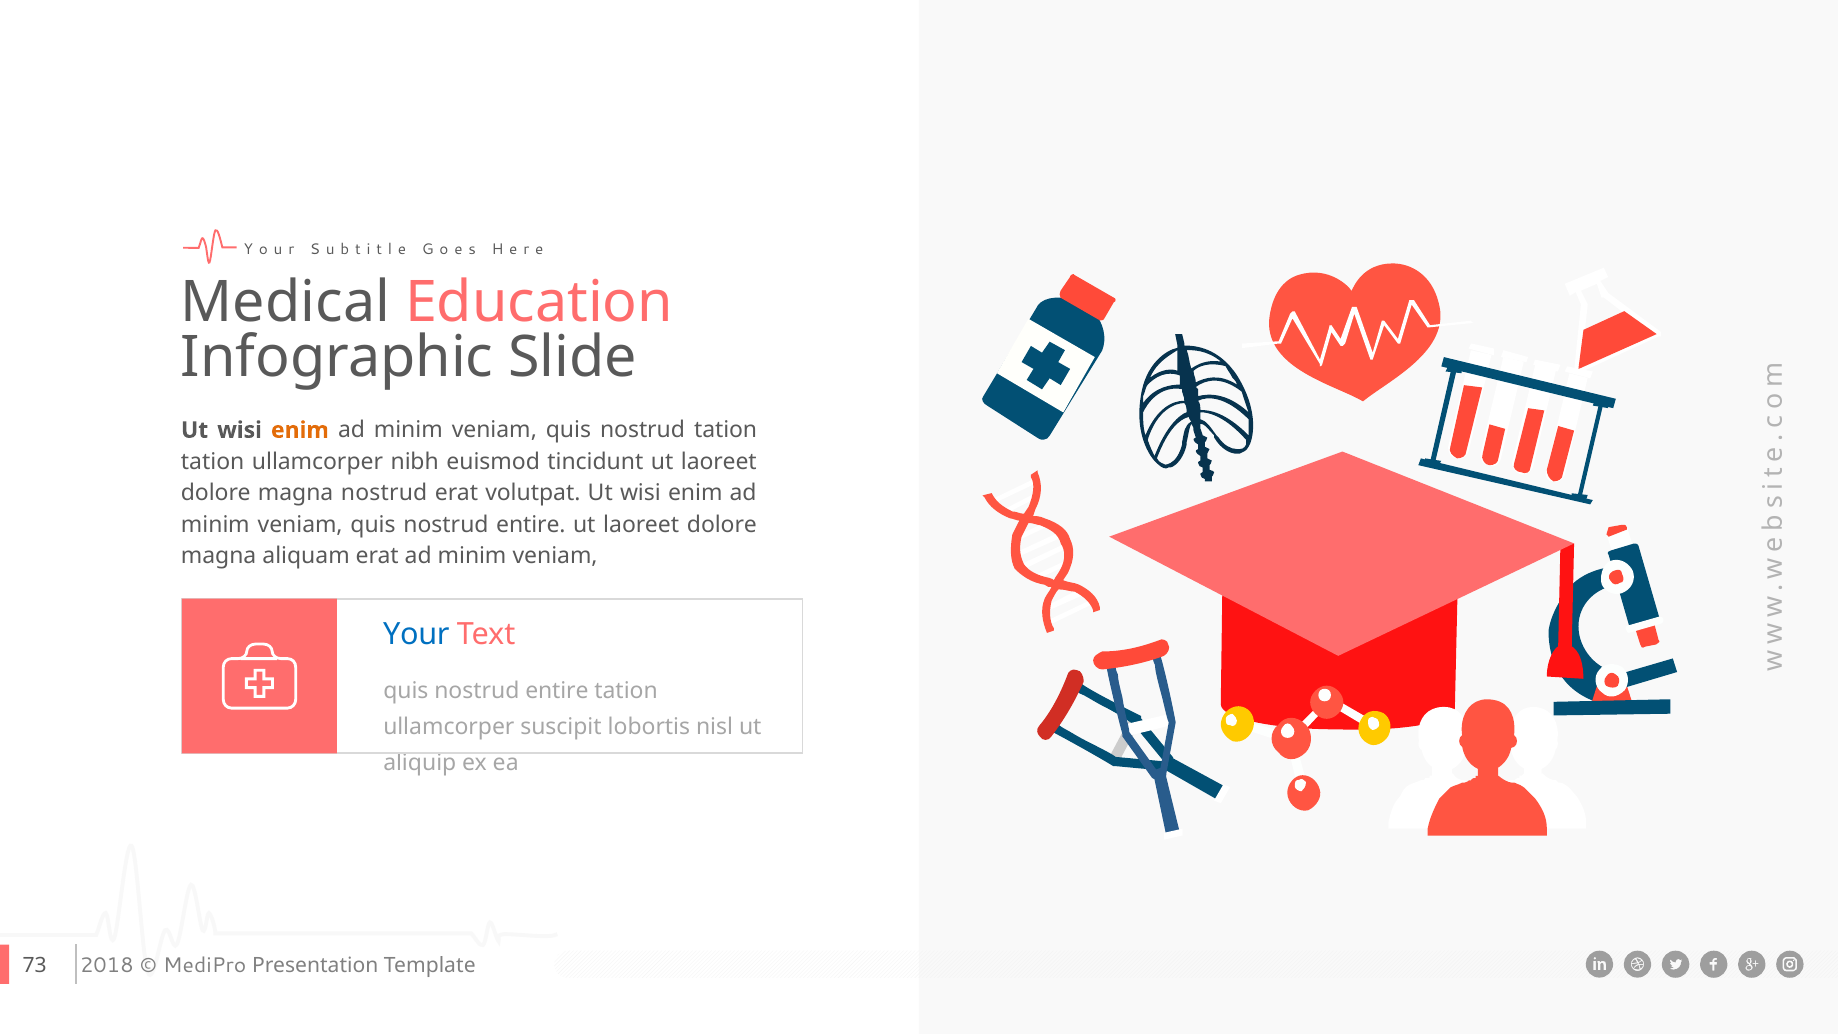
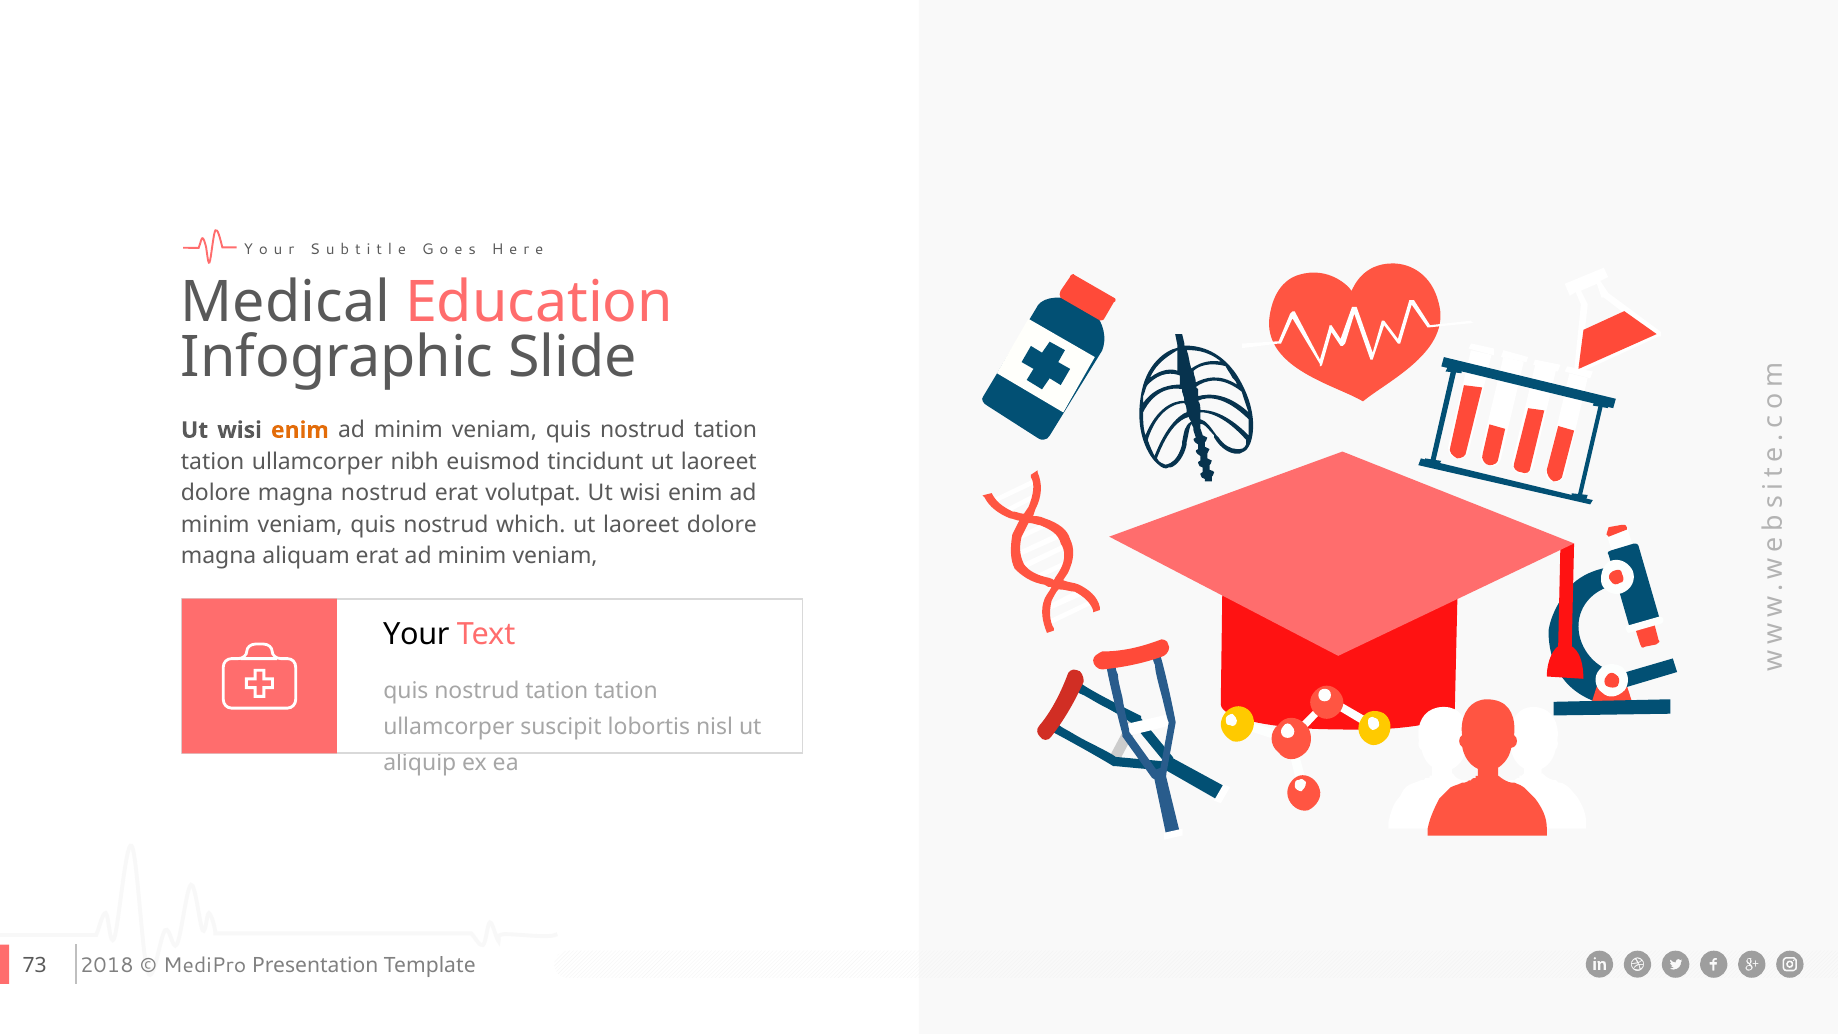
entire: entire -> which (531, 524)
Your colour: blue -> black (416, 634)
entire: entire -> tation (557, 691)
